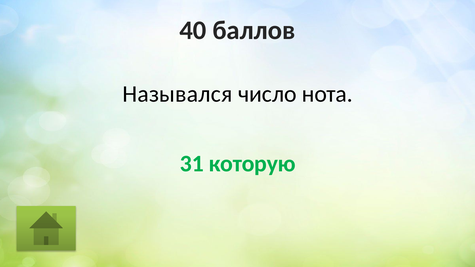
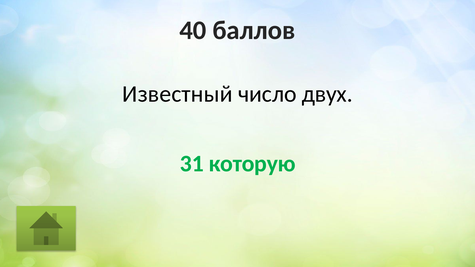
Назывался: Назывался -> Известный (177, 94)
нота: нота -> двух (327, 94)
